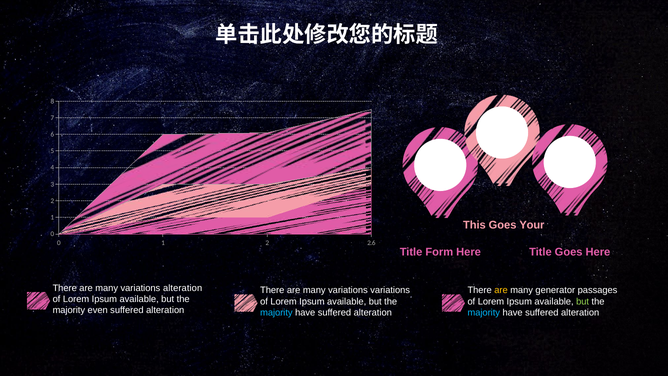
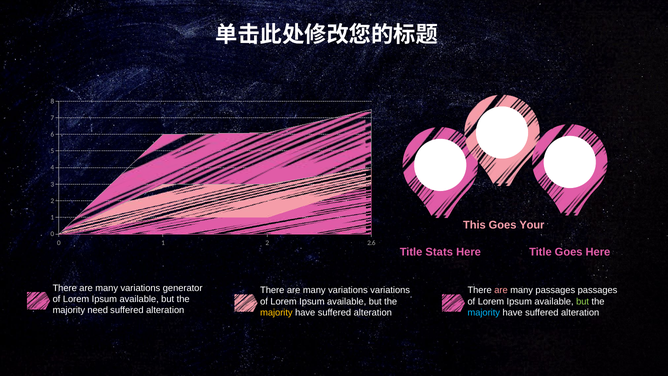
Form: Form -> Stats (439, 252)
variations alteration: alteration -> generator (183, 288)
are colour: yellow -> pink (501, 290)
many generator: generator -> passages (555, 290)
even: even -> need (98, 310)
majority colour: light blue -> yellow (276, 312)
